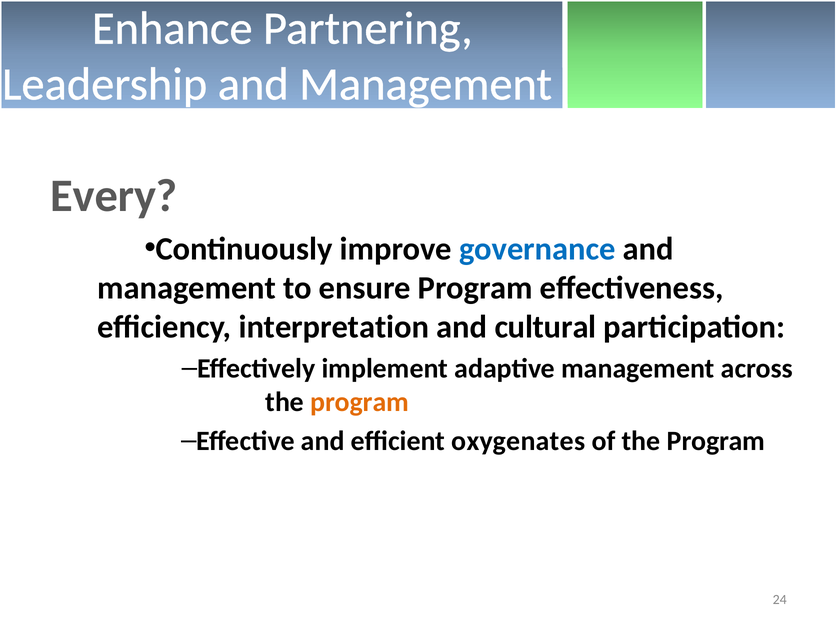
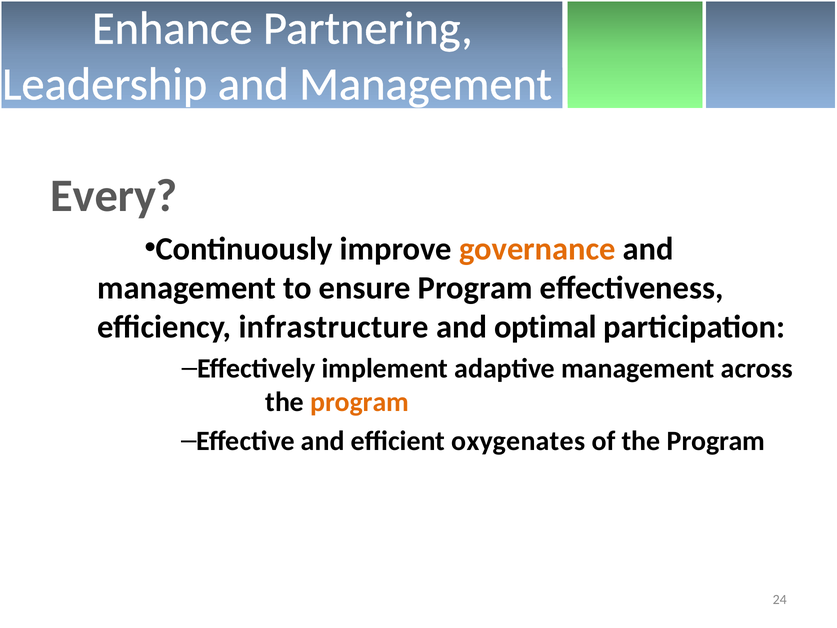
governance colour: blue -> orange (537, 249)
interpretation: interpretation -> infrastructure (334, 327)
cultural: cultural -> optimal (546, 327)
